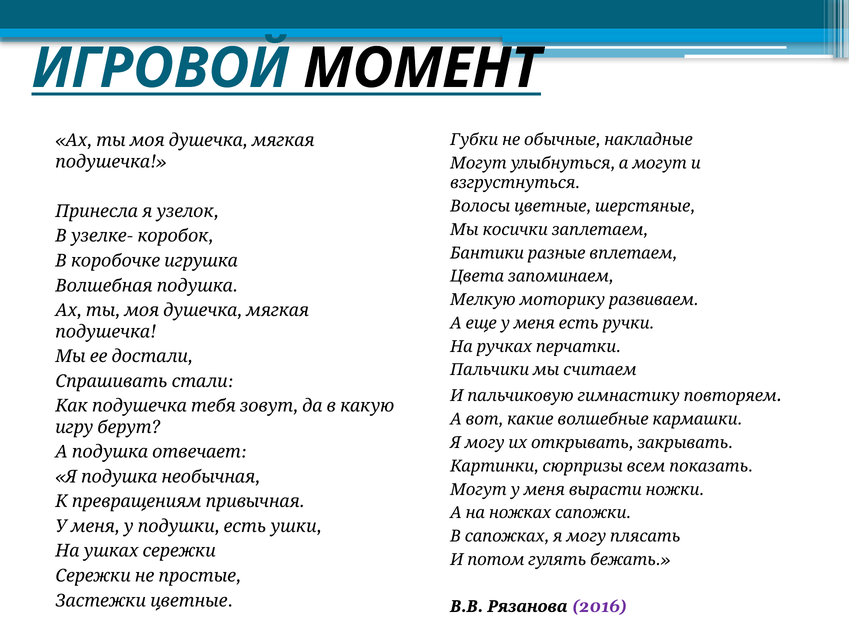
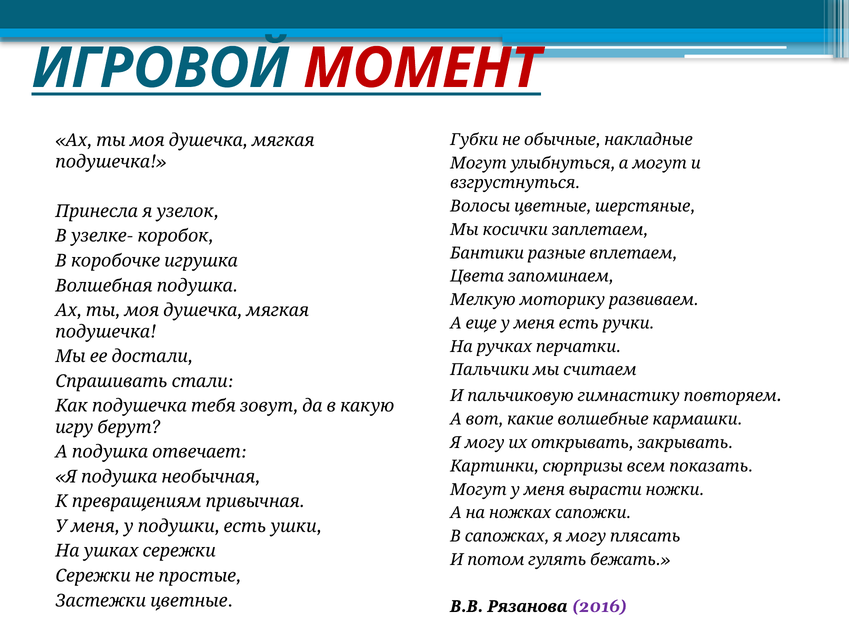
МОМЕНТ colour: black -> red (422, 68)
